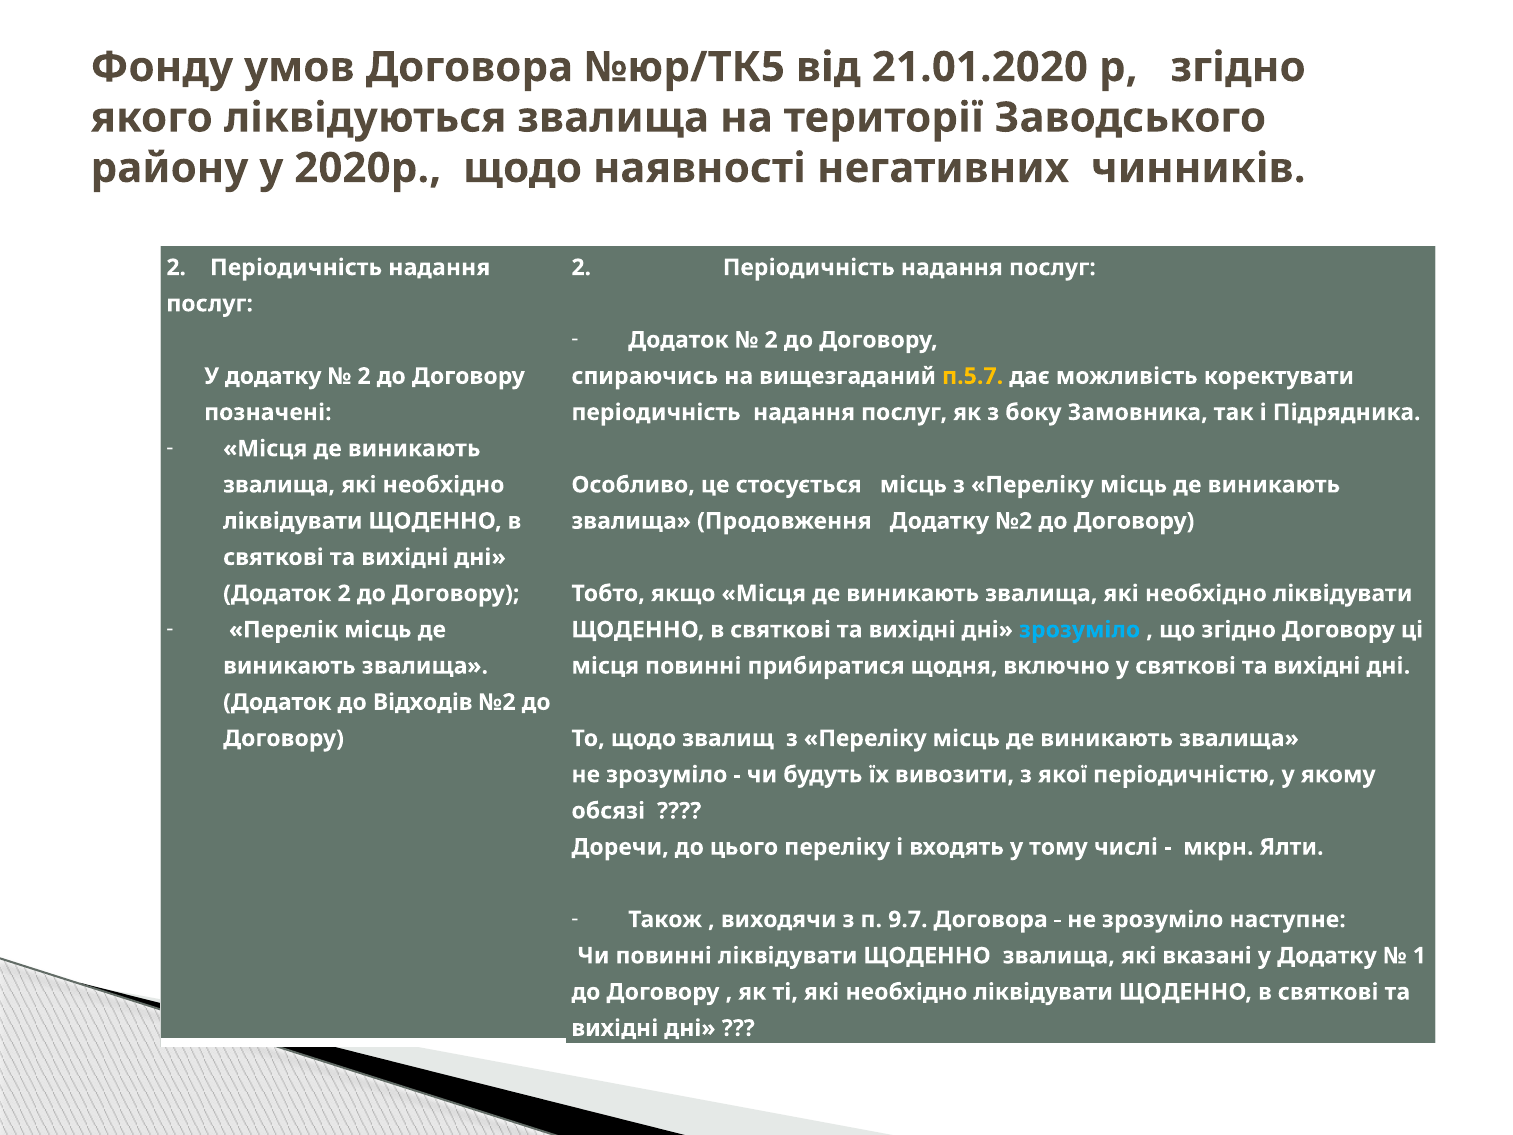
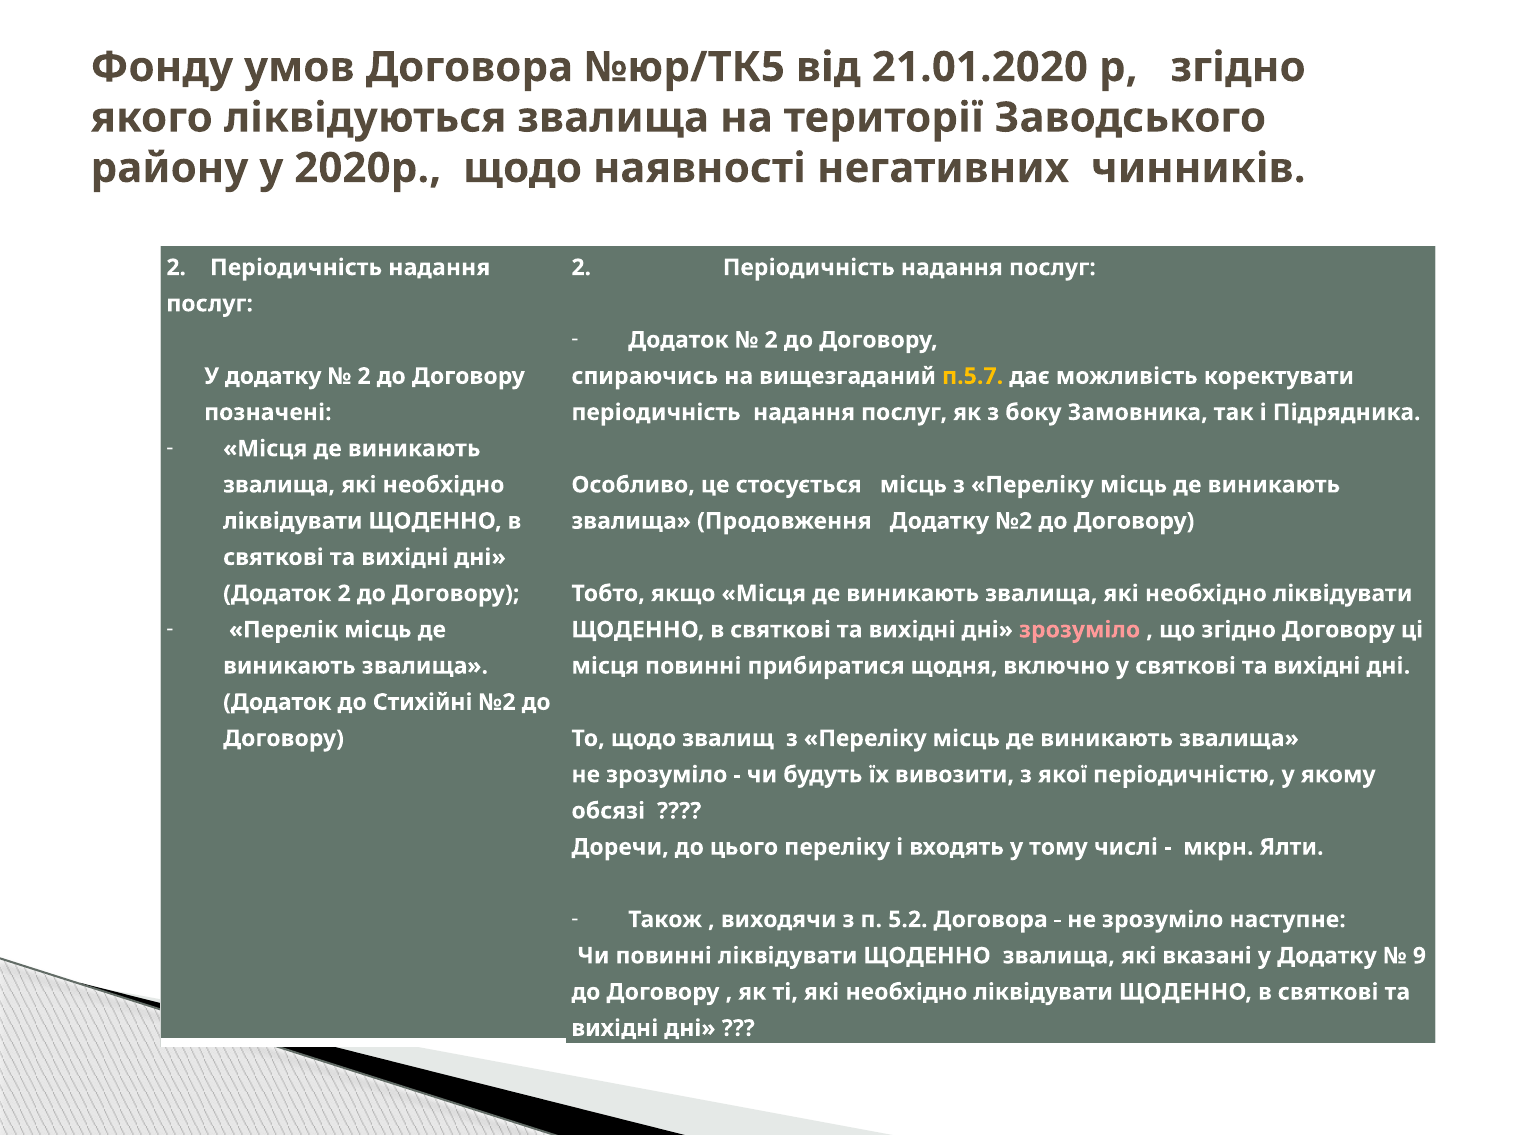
зрозуміло colour: light blue -> pink (1080, 630)
Відходів: Відходів -> Стихійні (423, 702)
9.7: 9.7 -> 5.2 (908, 919)
1: 1 -> 9 (1419, 956)
